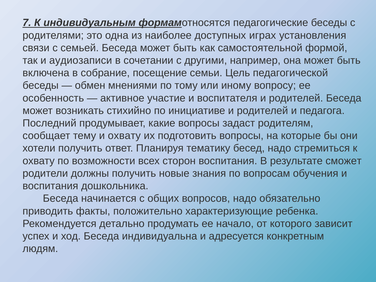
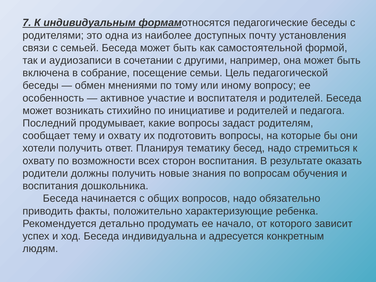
играх: играх -> почту (263, 35)
сможет: сможет -> оказать (344, 161)
